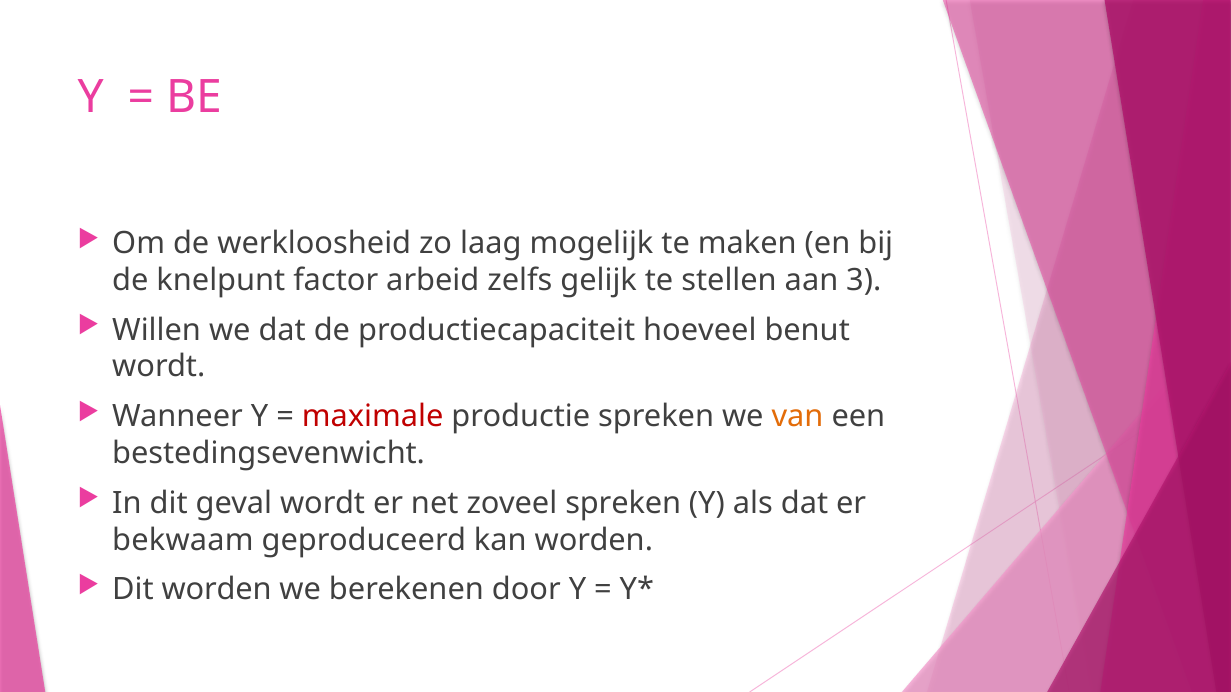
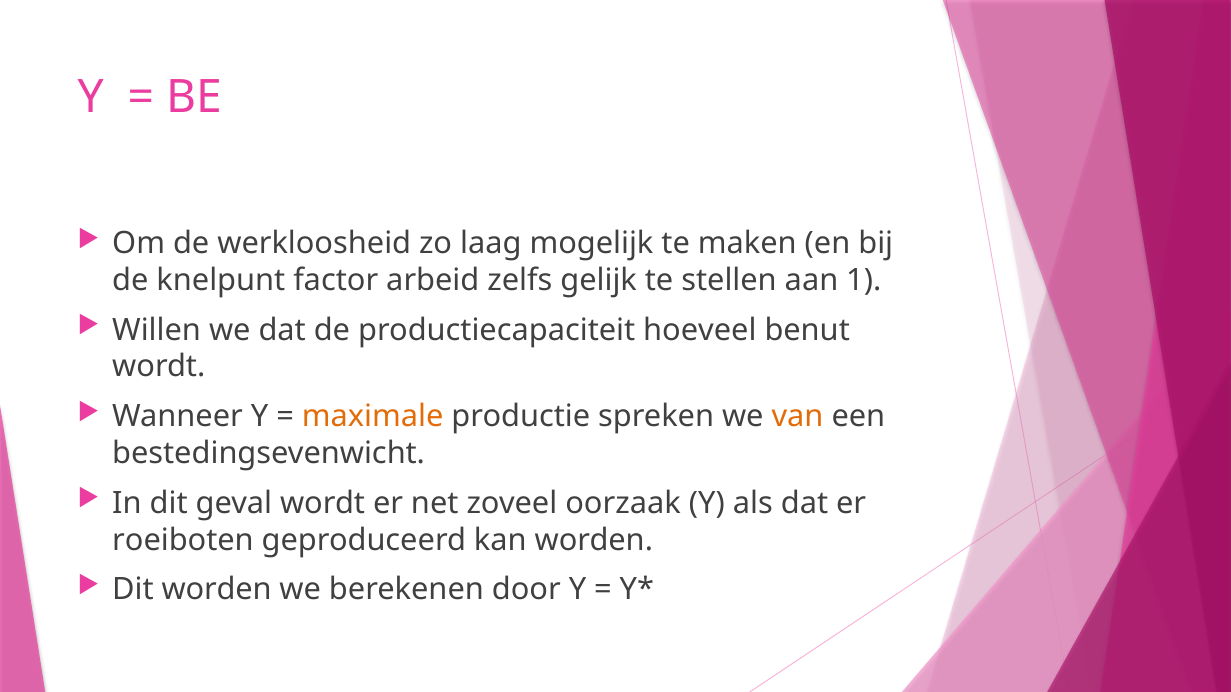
3: 3 -> 1 (864, 280)
maximale colour: red -> orange (373, 417)
zoveel spreken: spreken -> oorzaak (623, 503)
bekwaam: bekwaam -> roeiboten (183, 540)
